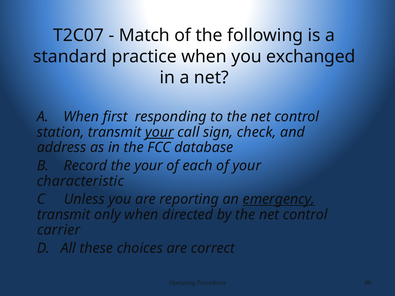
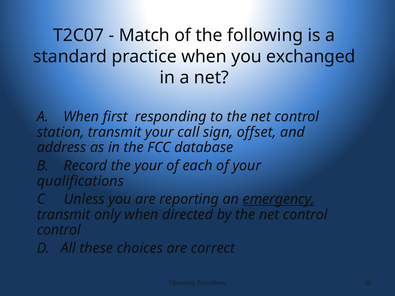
your underline: present -> none (159, 132)
check: check -> offset (257, 132)
characteristic: characteristic -> qualifications (80, 181)
carrier: carrier -> control (59, 230)
